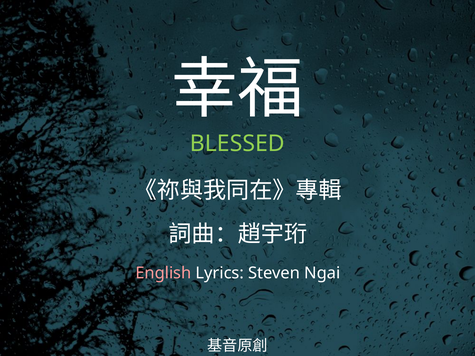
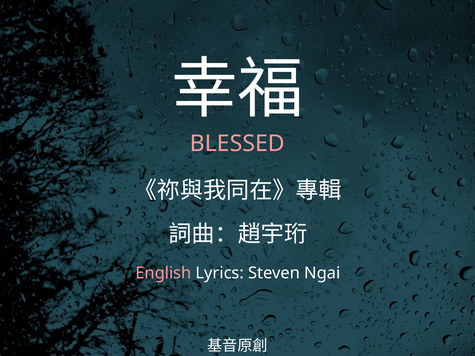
BLESSED colour: light green -> pink (237, 144)
